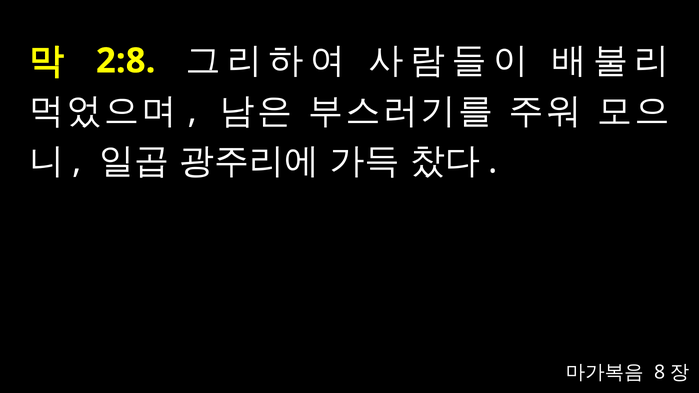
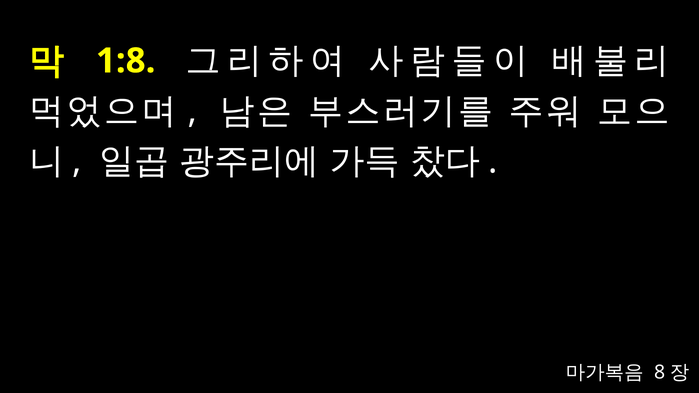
2:8: 2:8 -> 1:8 (126, 61)
